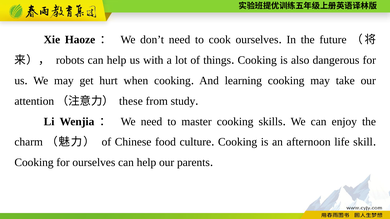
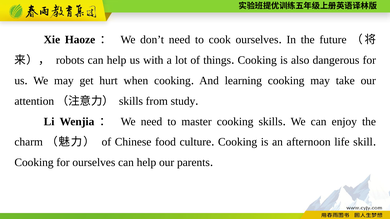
these: these -> skills (131, 101)
